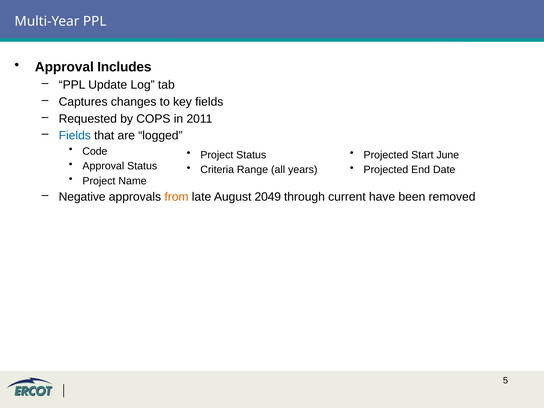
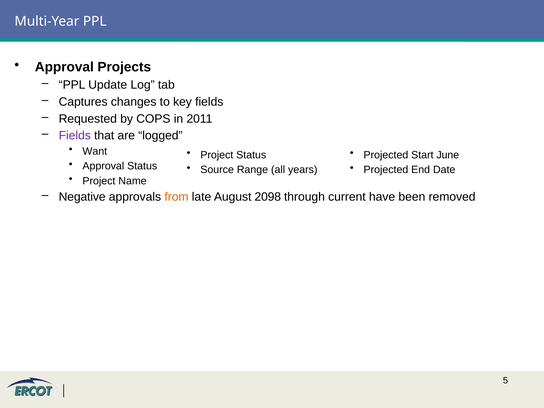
Includes: Includes -> Projects (124, 67)
Fields colour: blue -> purple (75, 136)
Code: Code -> Want (95, 151)
Criteria: Criteria -> Source (217, 170)
2049: 2049 -> 2098 (268, 197)
